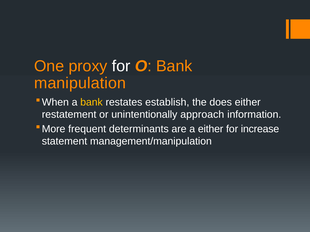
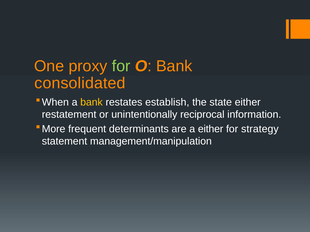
for colour: white -> light green (121, 66)
manipulation: manipulation -> consolidated (80, 83)
does: does -> state (221, 102)
approach: approach -> reciprocal (202, 115)
increase: increase -> strategy (260, 129)
